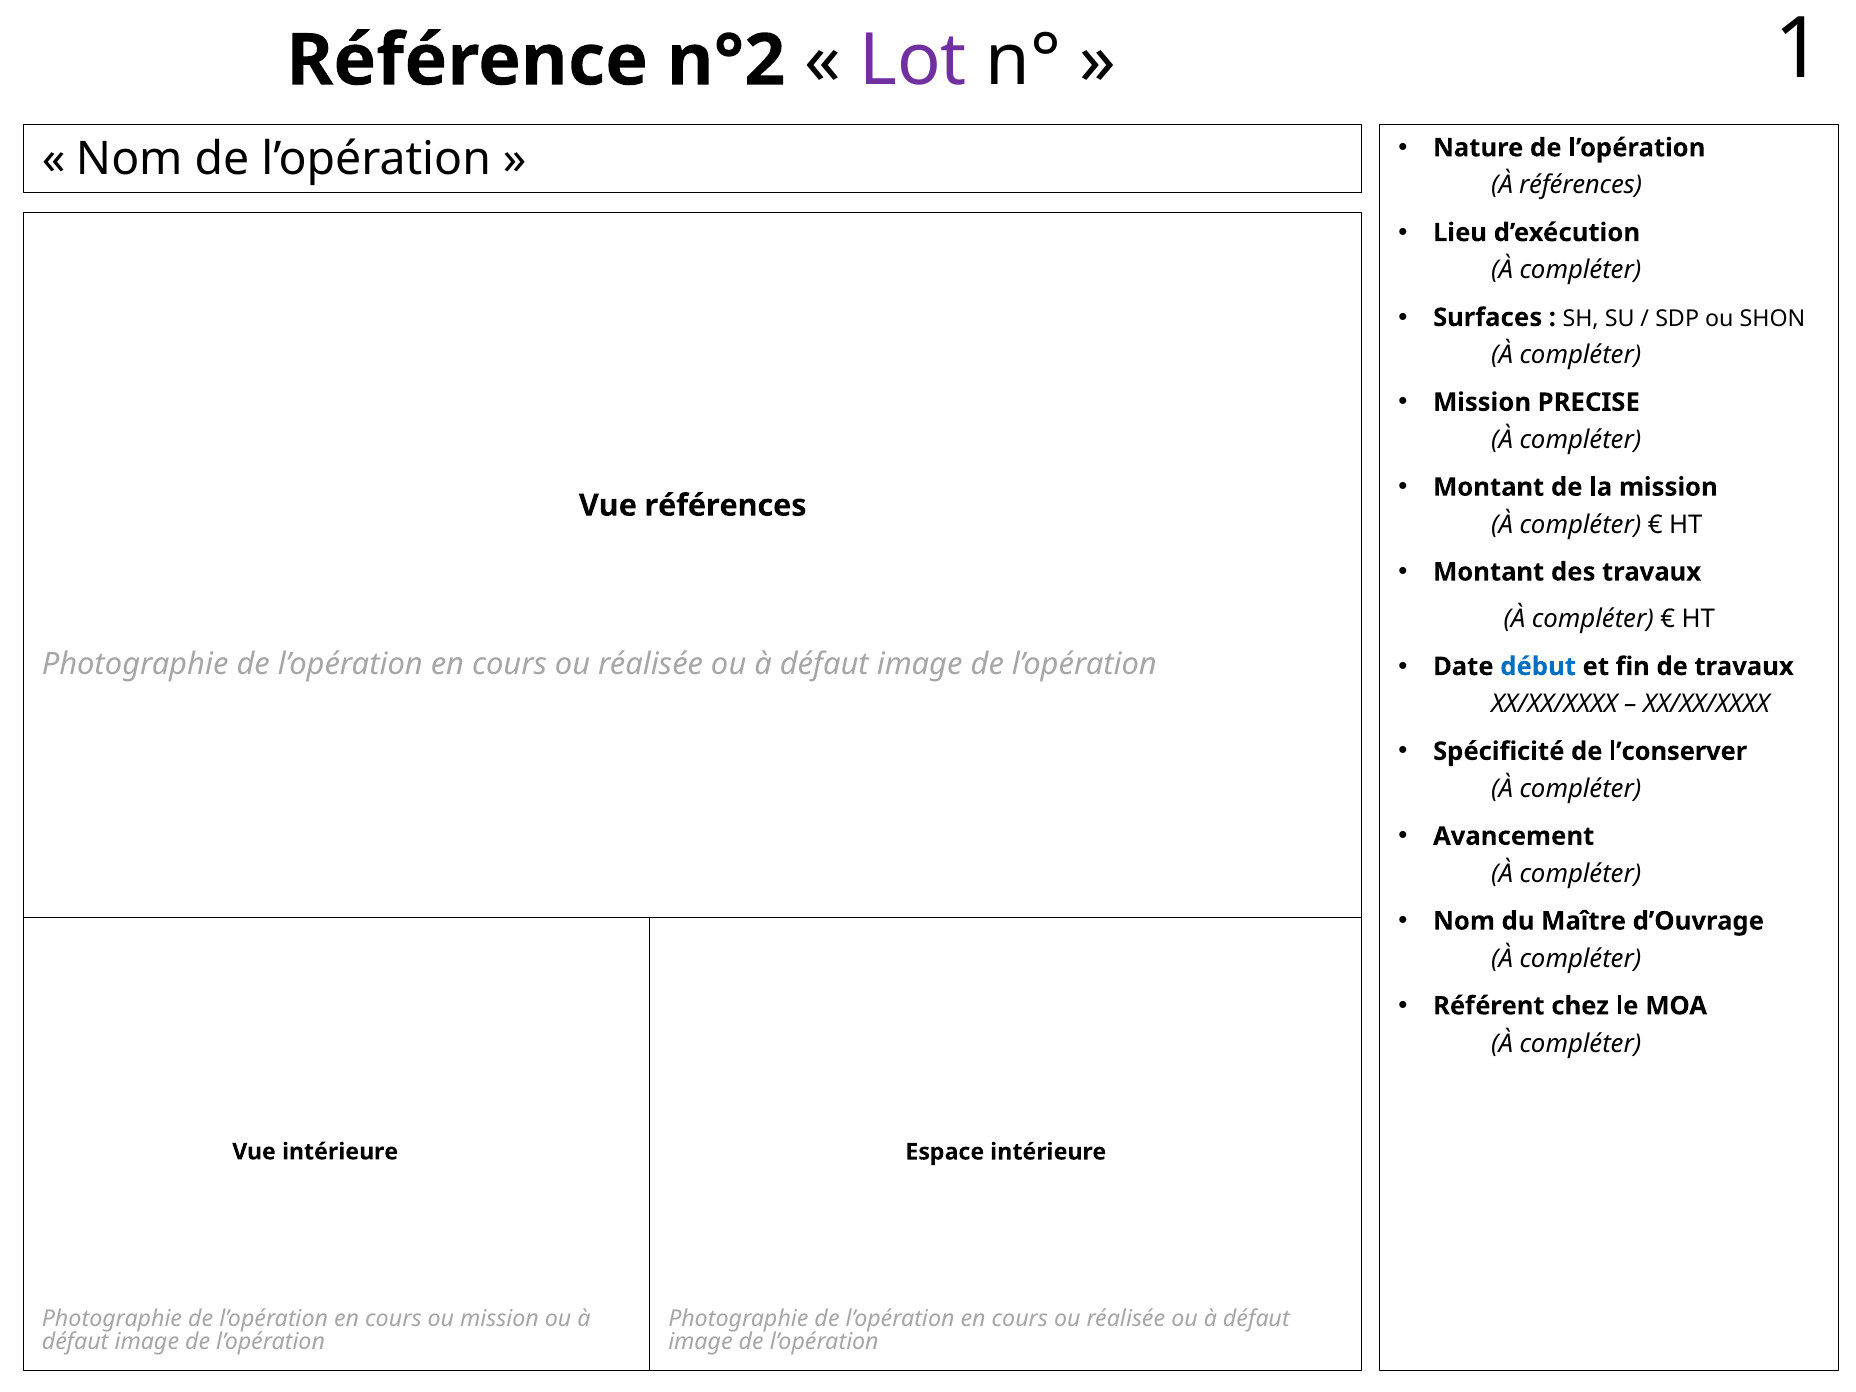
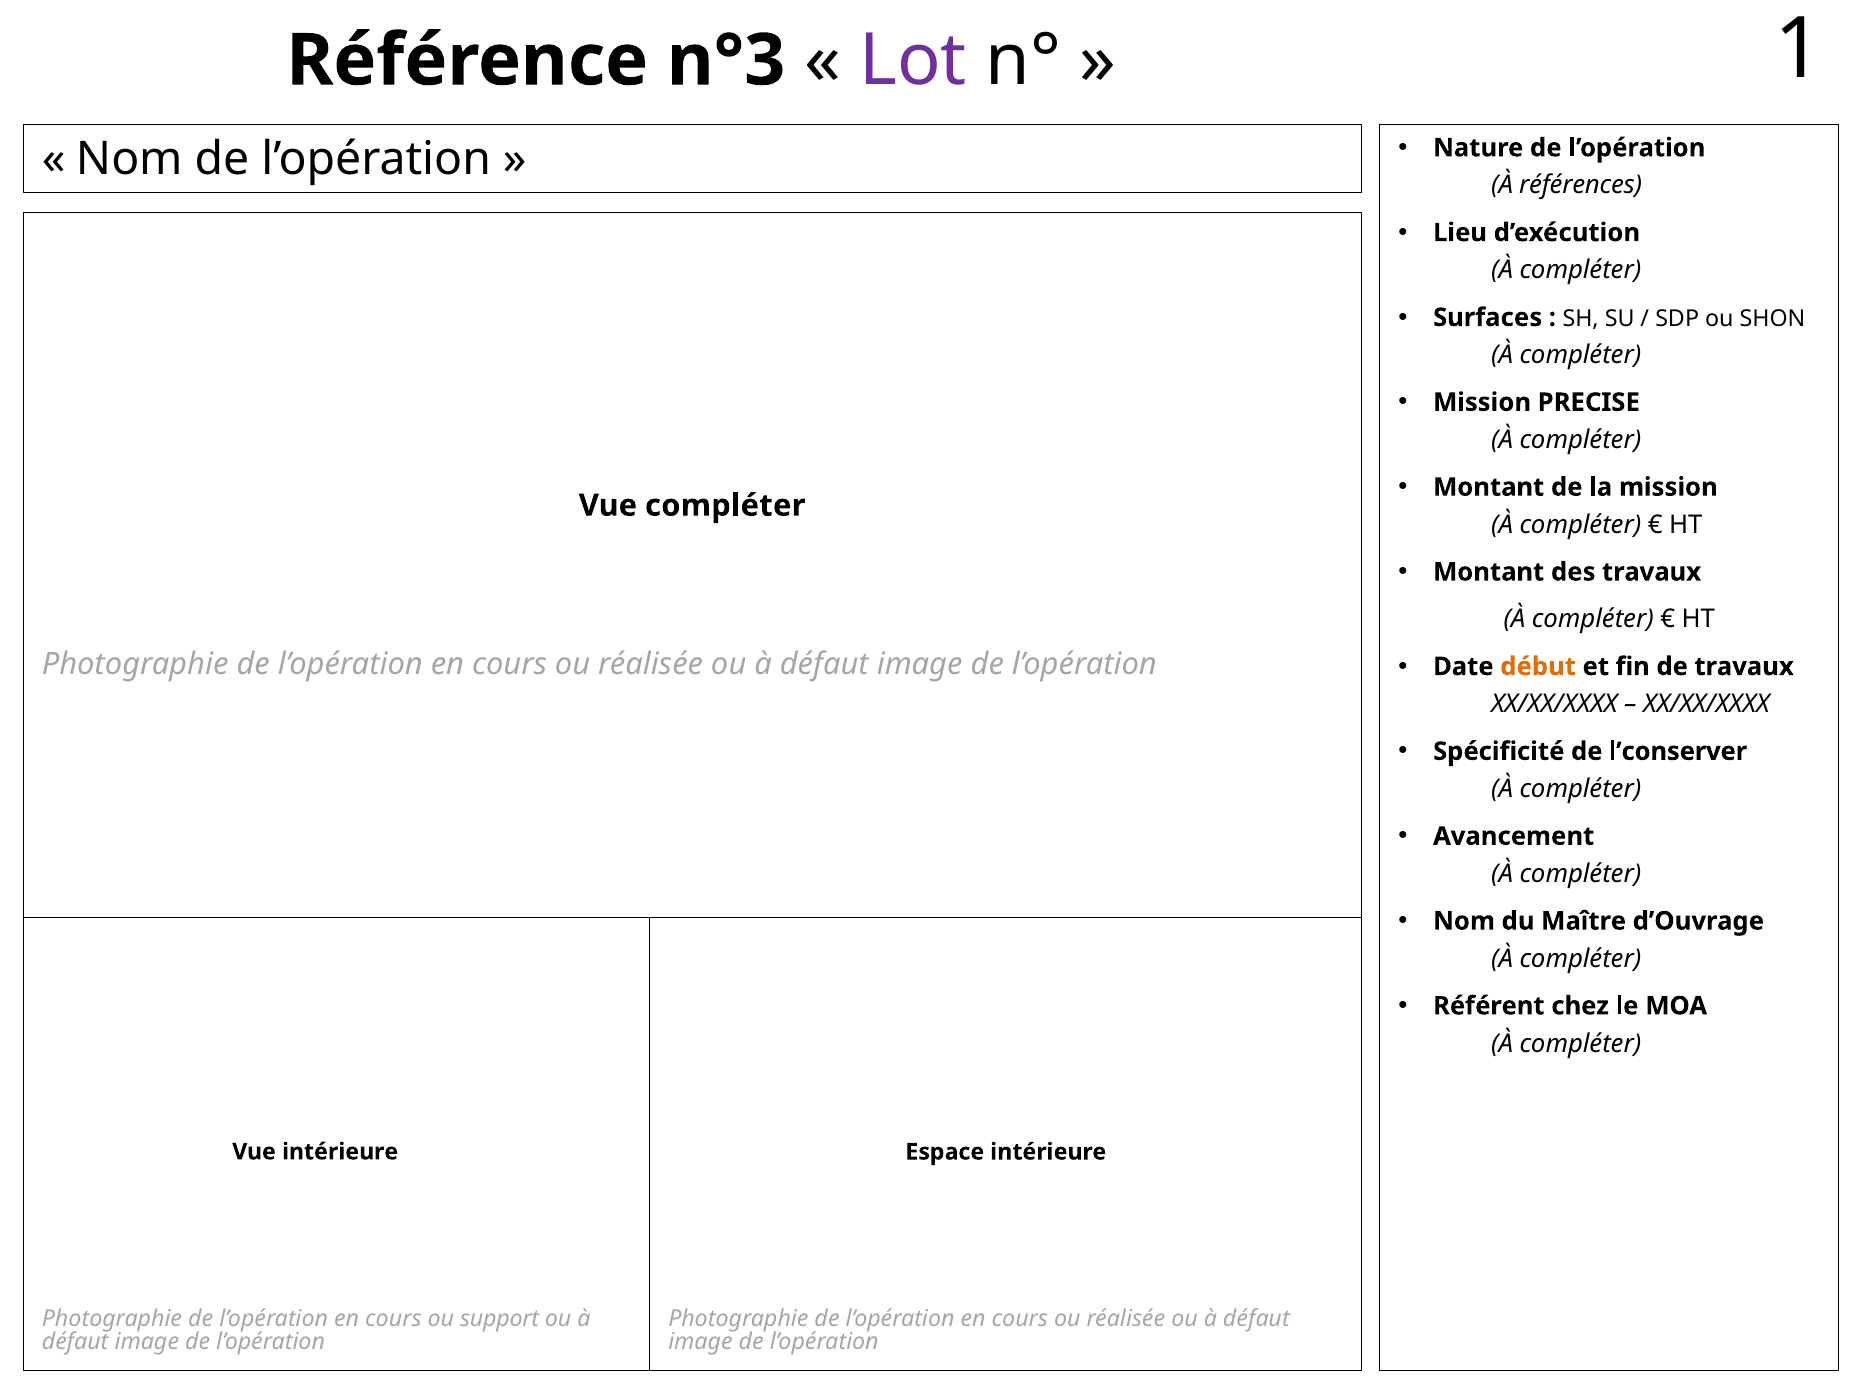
n°2: n°2 -> n°3 (726, 61)
Vue références: références -> compléter (725, 506)
début colour: blue -> orange (1538, 667)
ou mission: mission -> support (500, 1319)
